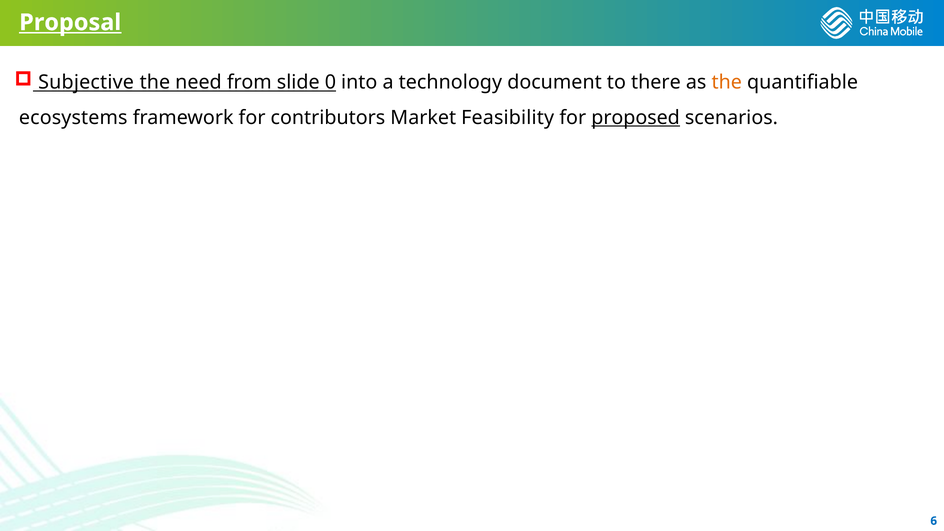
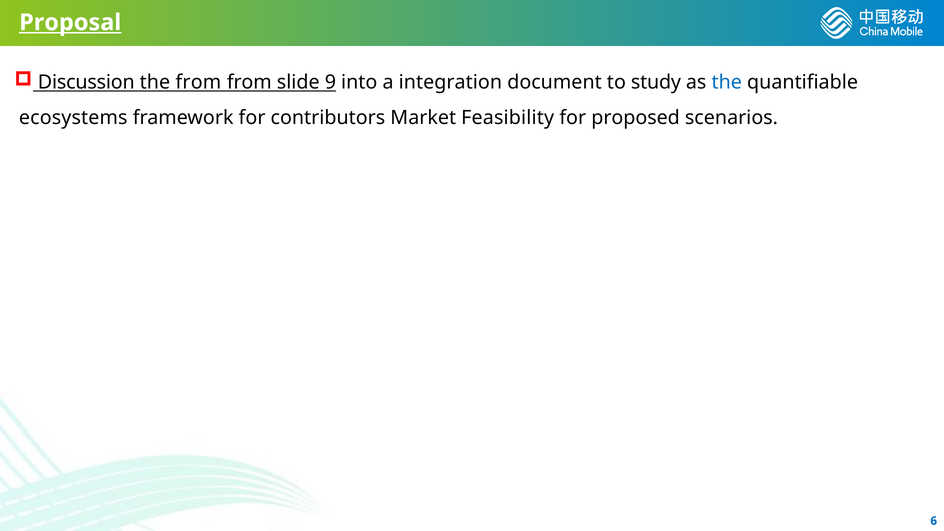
Subjective: Subjective -> Discussion (86, 82)
the need: need -> from (198, 82)
0: 0 -> 9 (330, 82)
technology: technology -> integration (450, 82)
there: there -> study (656, 82)
the colour: orange -> blue (727, 82)
proposed underline: present -> none (636, 118)
